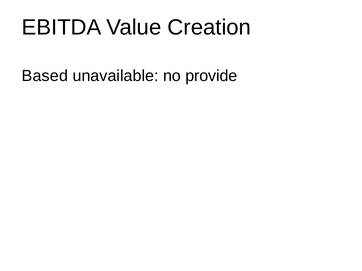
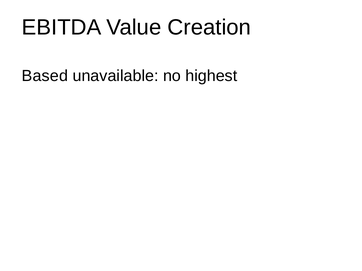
provide: provide -> highest (211, 76)
